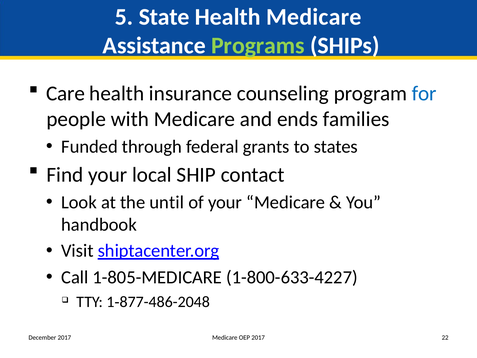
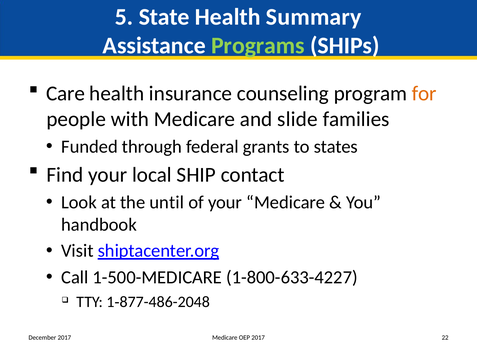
Health Medicare: Medicare -> Summary (314, 17)
for colour: blue -> orange (424, 94)
ends: ends -> slide (298, 119)
1-805-MEDICARE: 1-805-MEDICARE -> 1-500-MEDICARE (157, 277)
